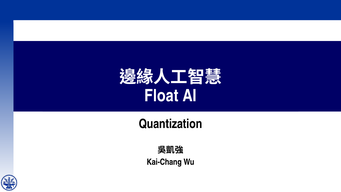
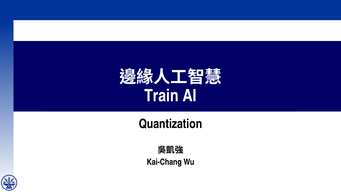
Float: Float -> Train (162, 96)
